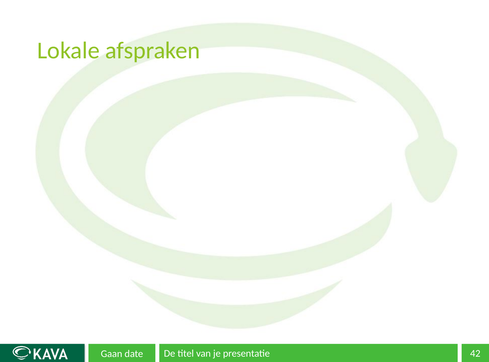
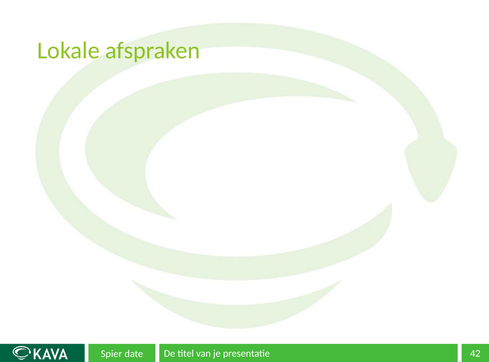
Gaan: Gaan -> Spier (111, 354)
